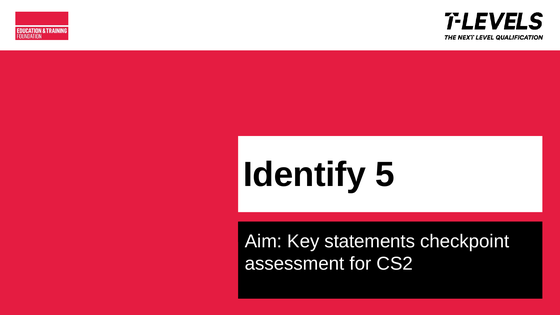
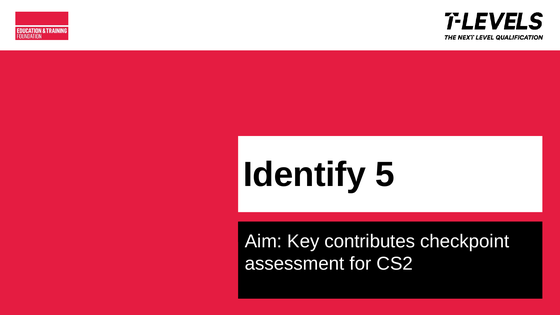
statements: statements -> contributes (370, 241)
